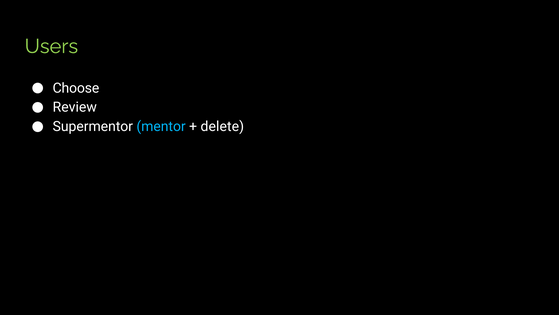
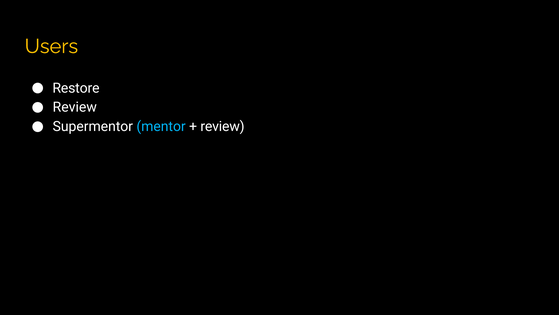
Users colour: light green -> yellow (51, 46)
Choose: Choose -> Restore (76, 88)
delete: delete -> review (222, 126)
